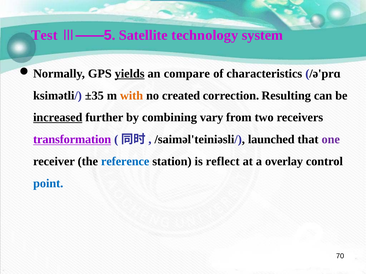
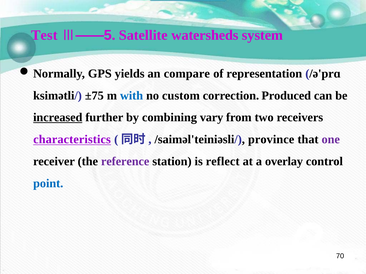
technology: technology -> watersheds (205, 35)
yields underline: present -> none (130, 74)
characteristics: characteristics -> representation (264, 74)
±35: ±35 -> ±75 (94, 96)
with colour: orange -> blue (132, 96)
created: created -> custom (181, 96)
Resulting: Resulting -> Produced (286, 96)
transformation: transformation -> characteristics (72, 140)
launched: launched -> province (271, 140)
reference colour: blue -> purple (125, 162)
